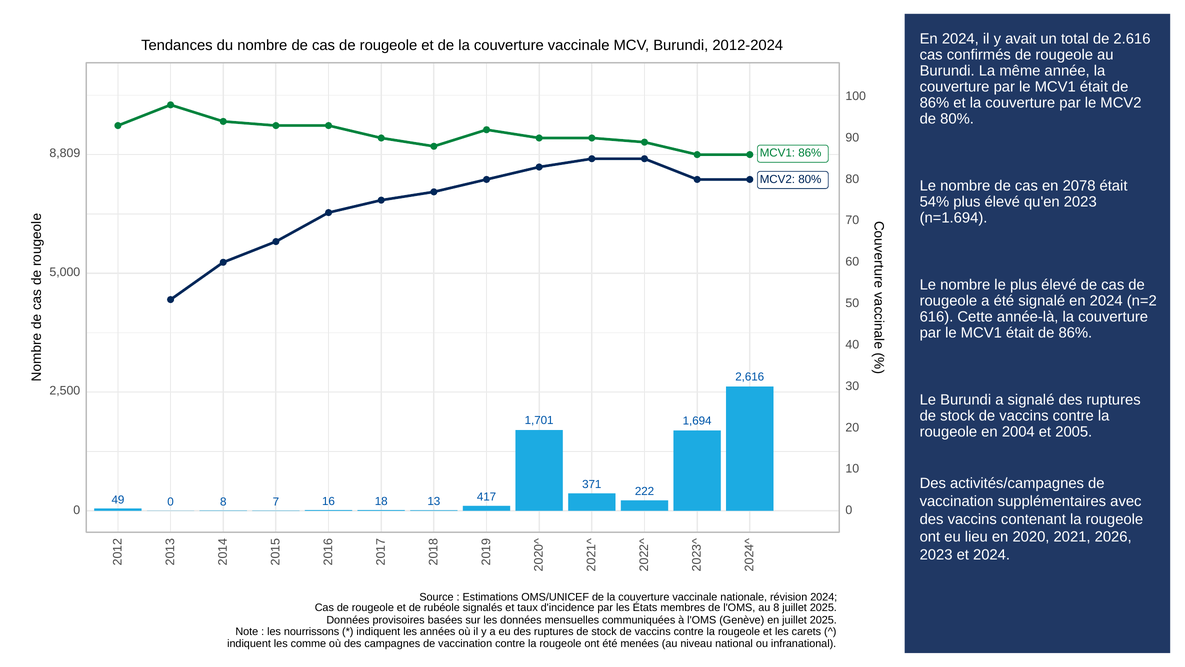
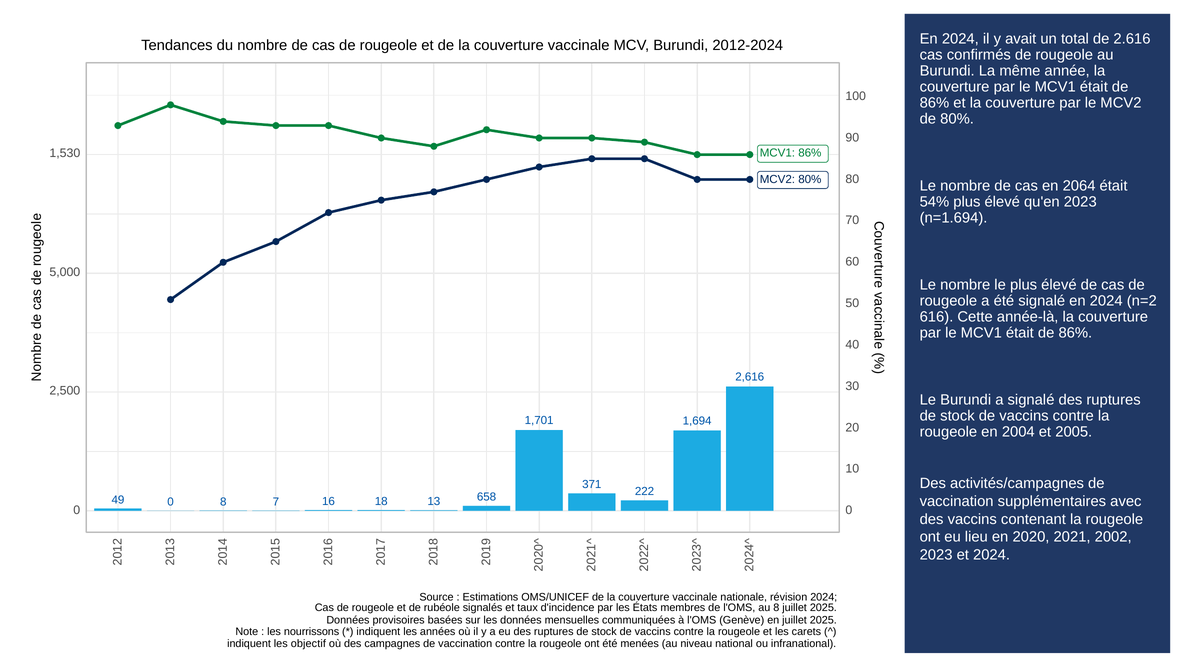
8,809: 8,809 -> 1,530 (65, 153)
2078: 2078 -> 2064 (1079, 186)
417: 417 -> 658 (487, 497)
2026: 2026 -> 2002 (1113, 537)
comme: comme -> objectif (308, 643)
